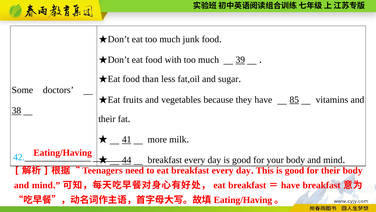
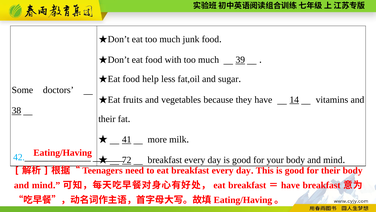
than: than -> help (150, 79)
85: 85 -> 14 (294, 99)
44: 44 -> 72 (127, 160)
